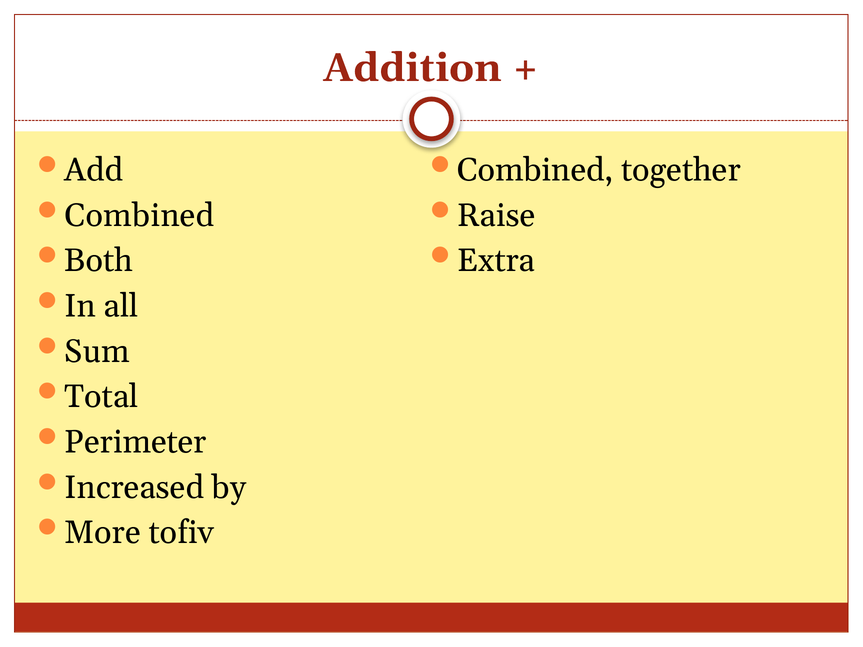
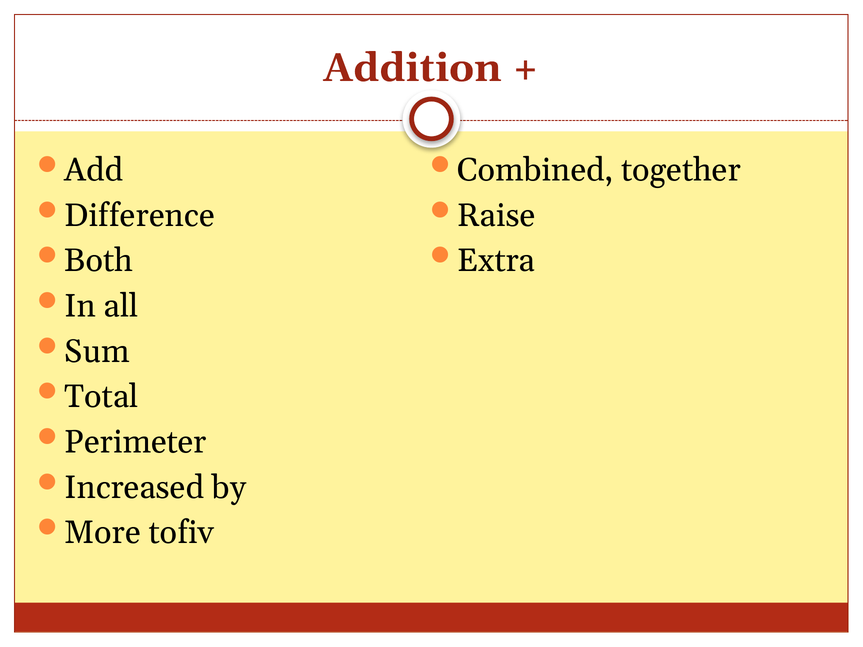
Combined: Combined -> Difference (140, 215)
